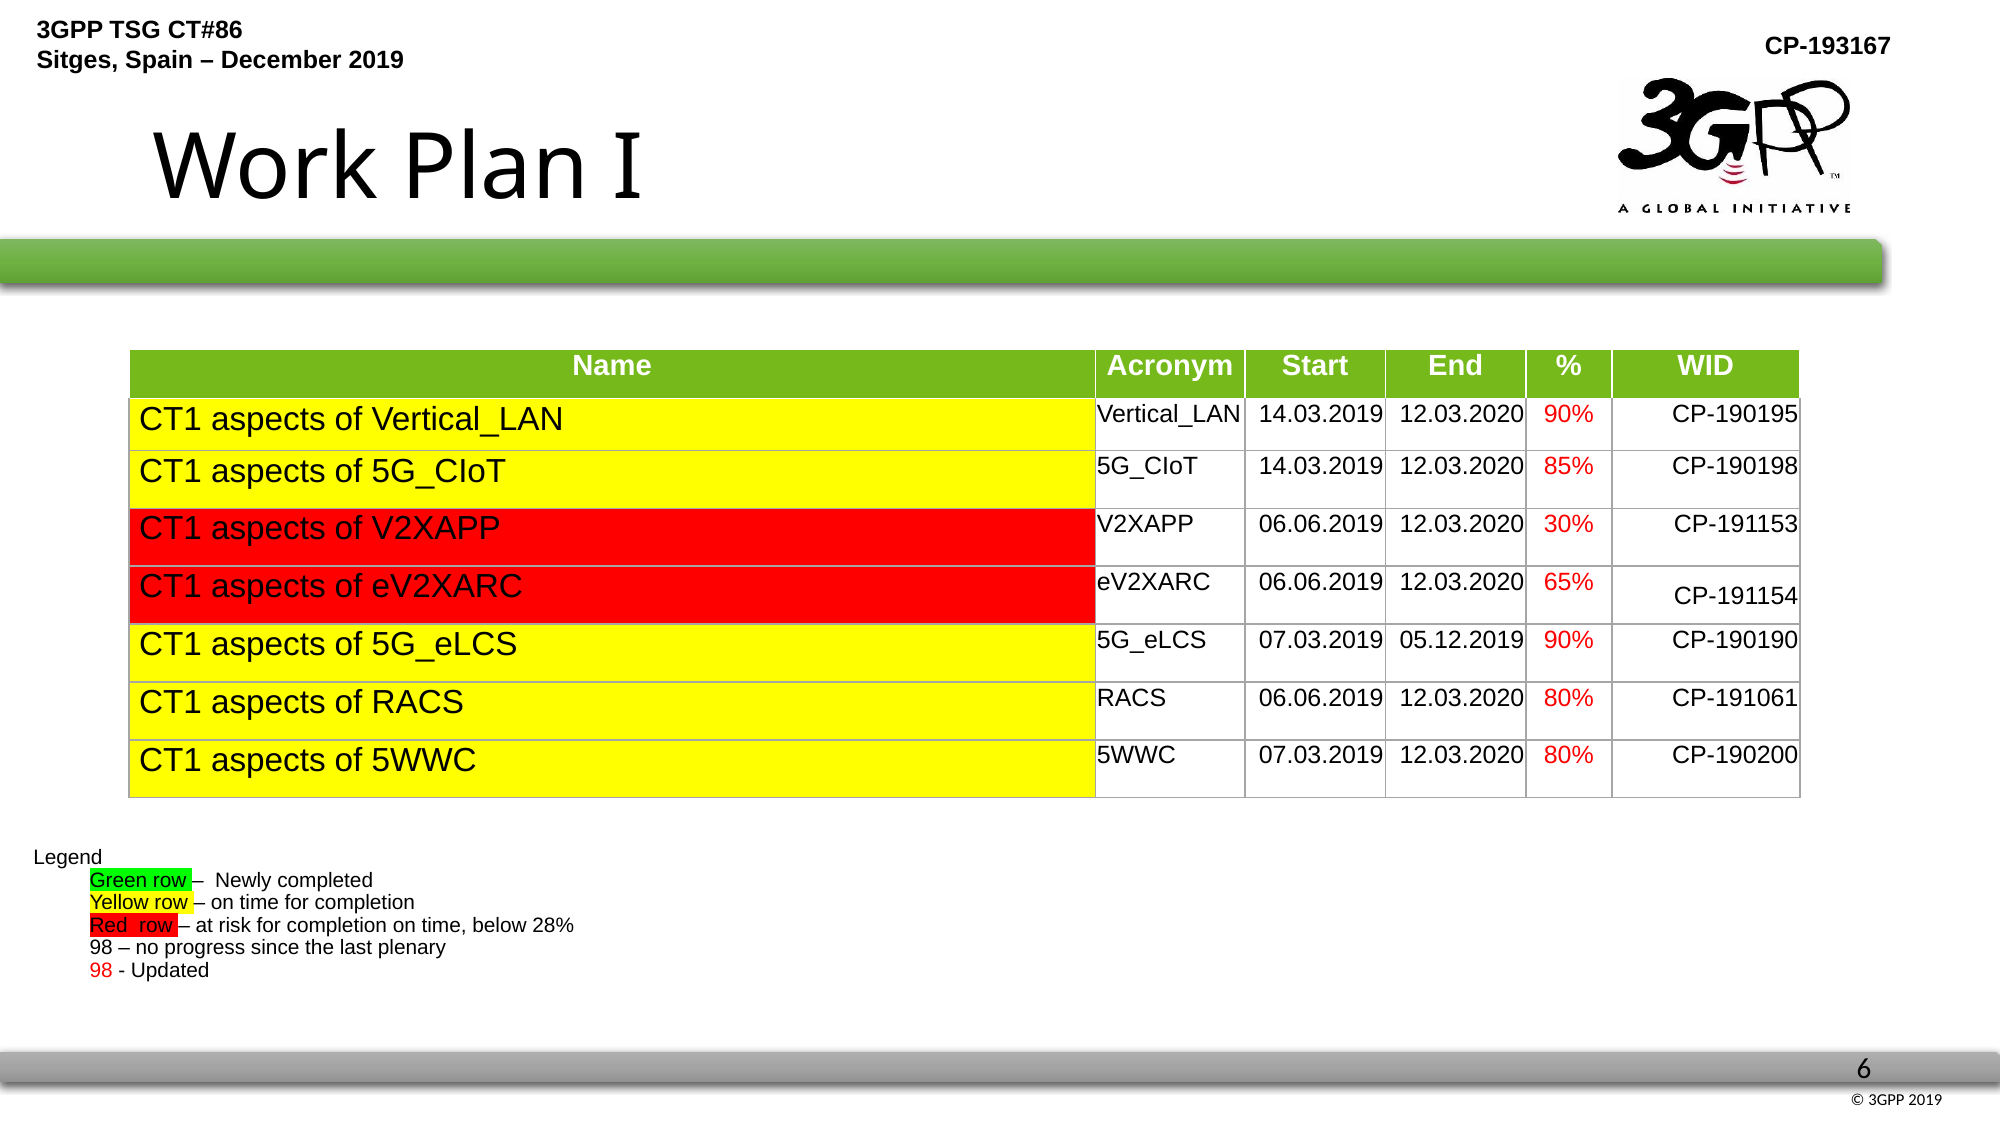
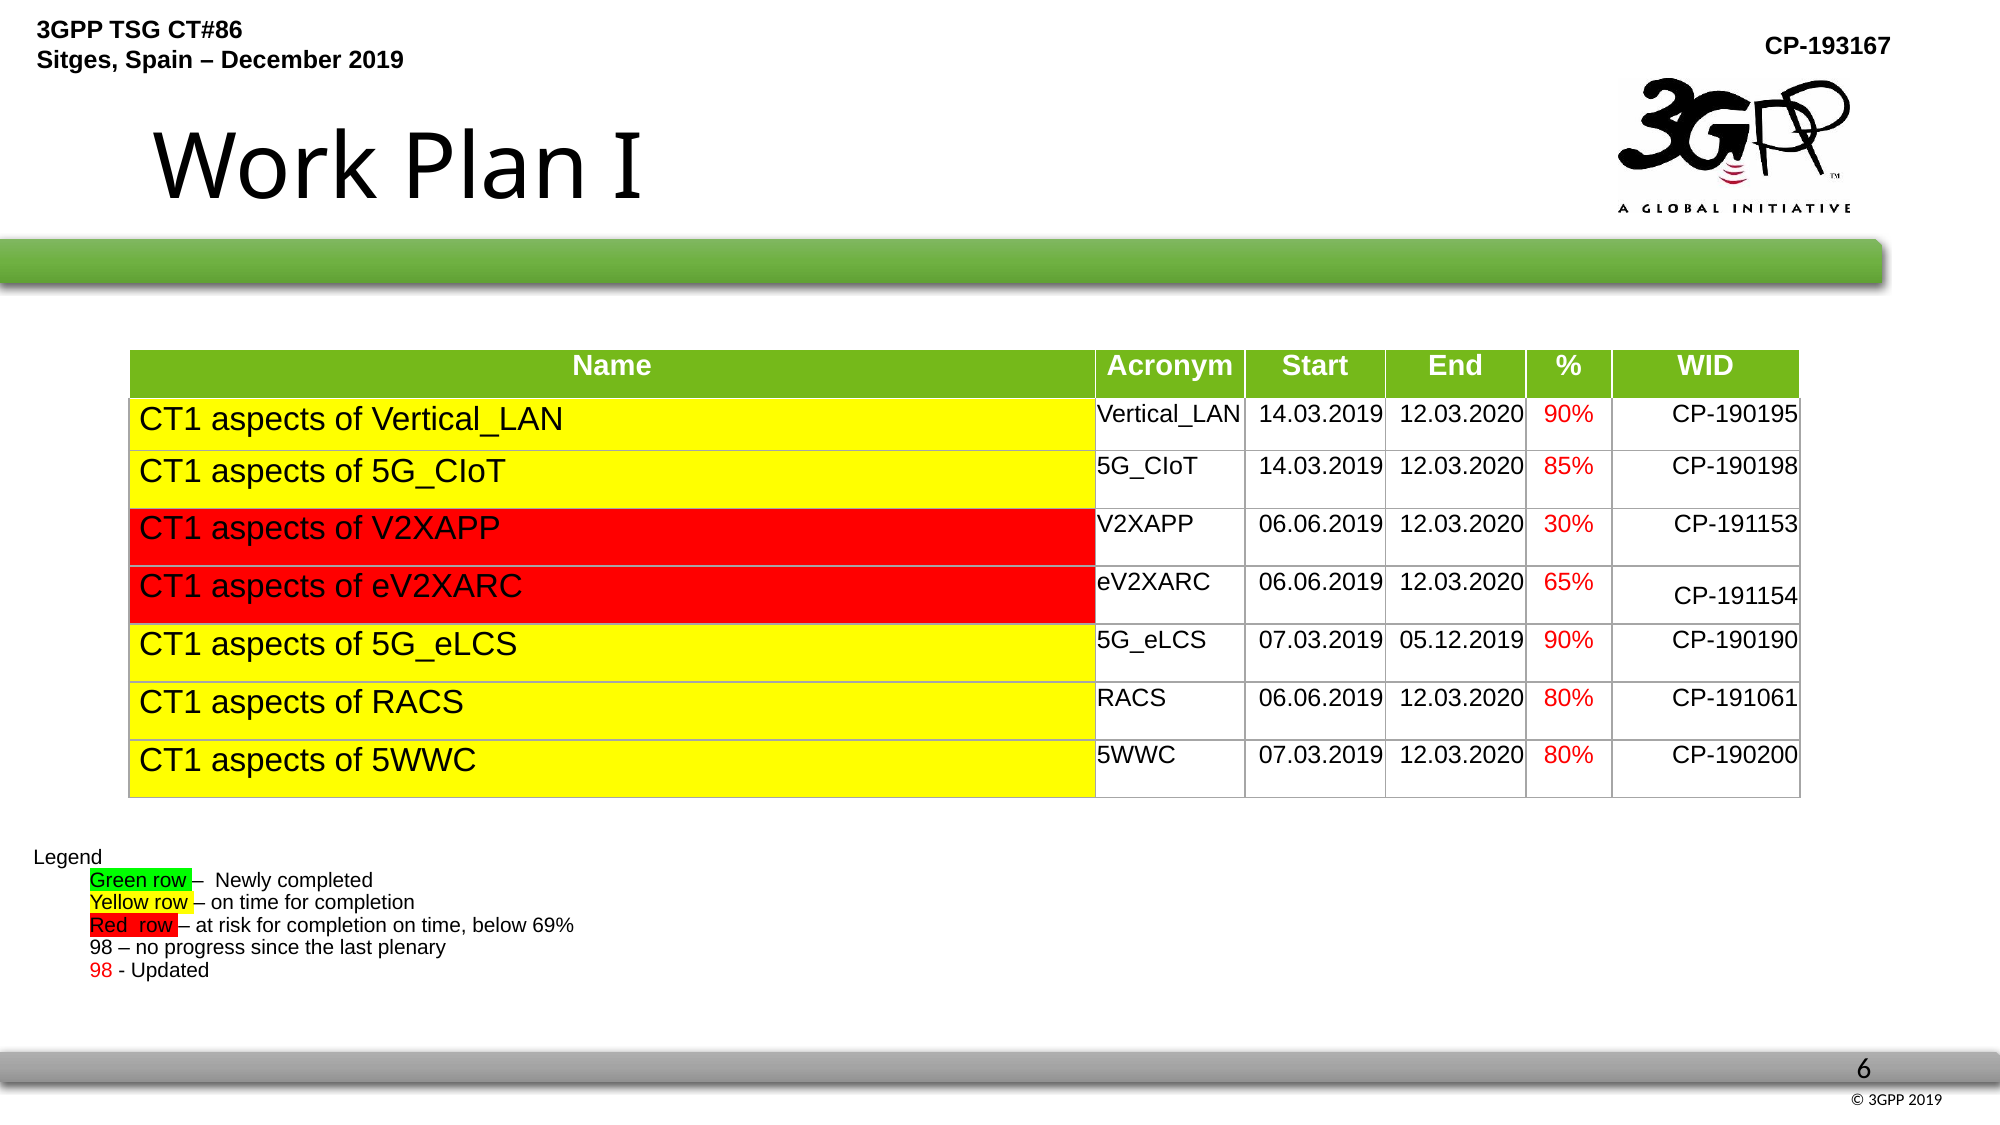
28%: 28% -> 69% (553, 926)
